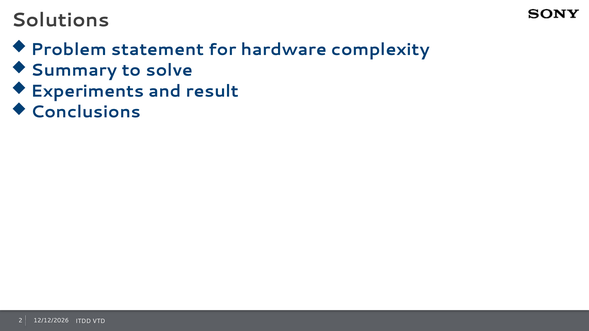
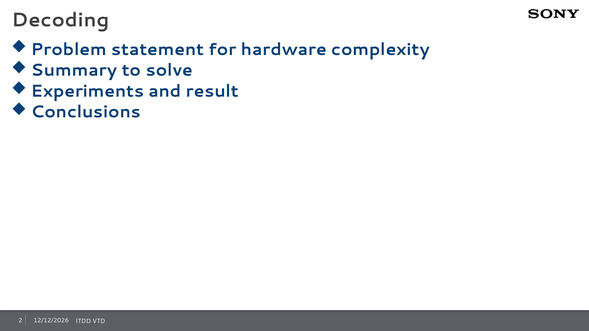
Solutions: Solutions -> Decoding (60, 20)
